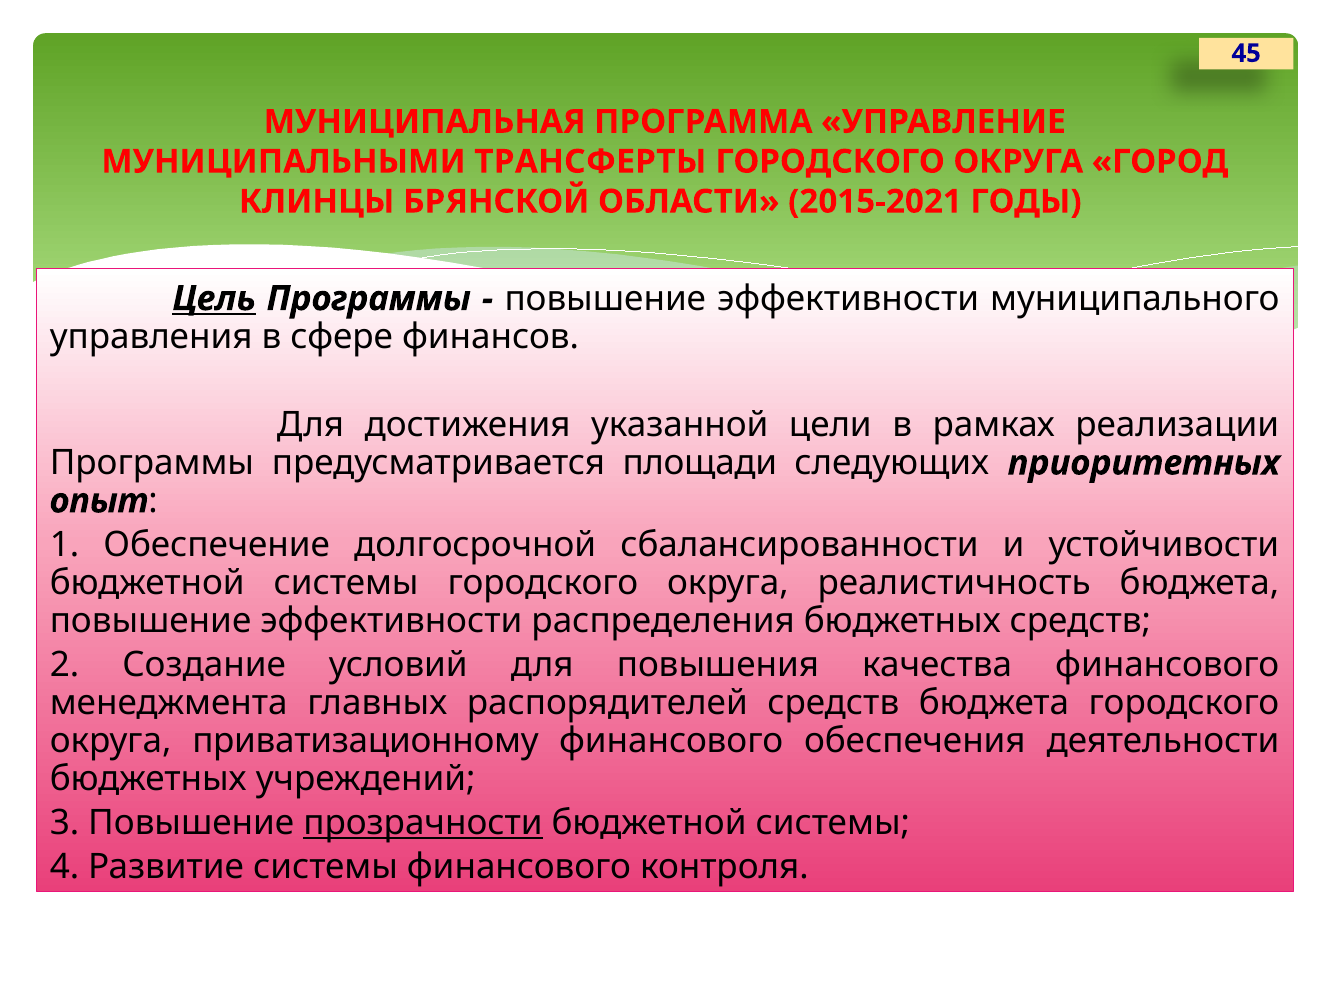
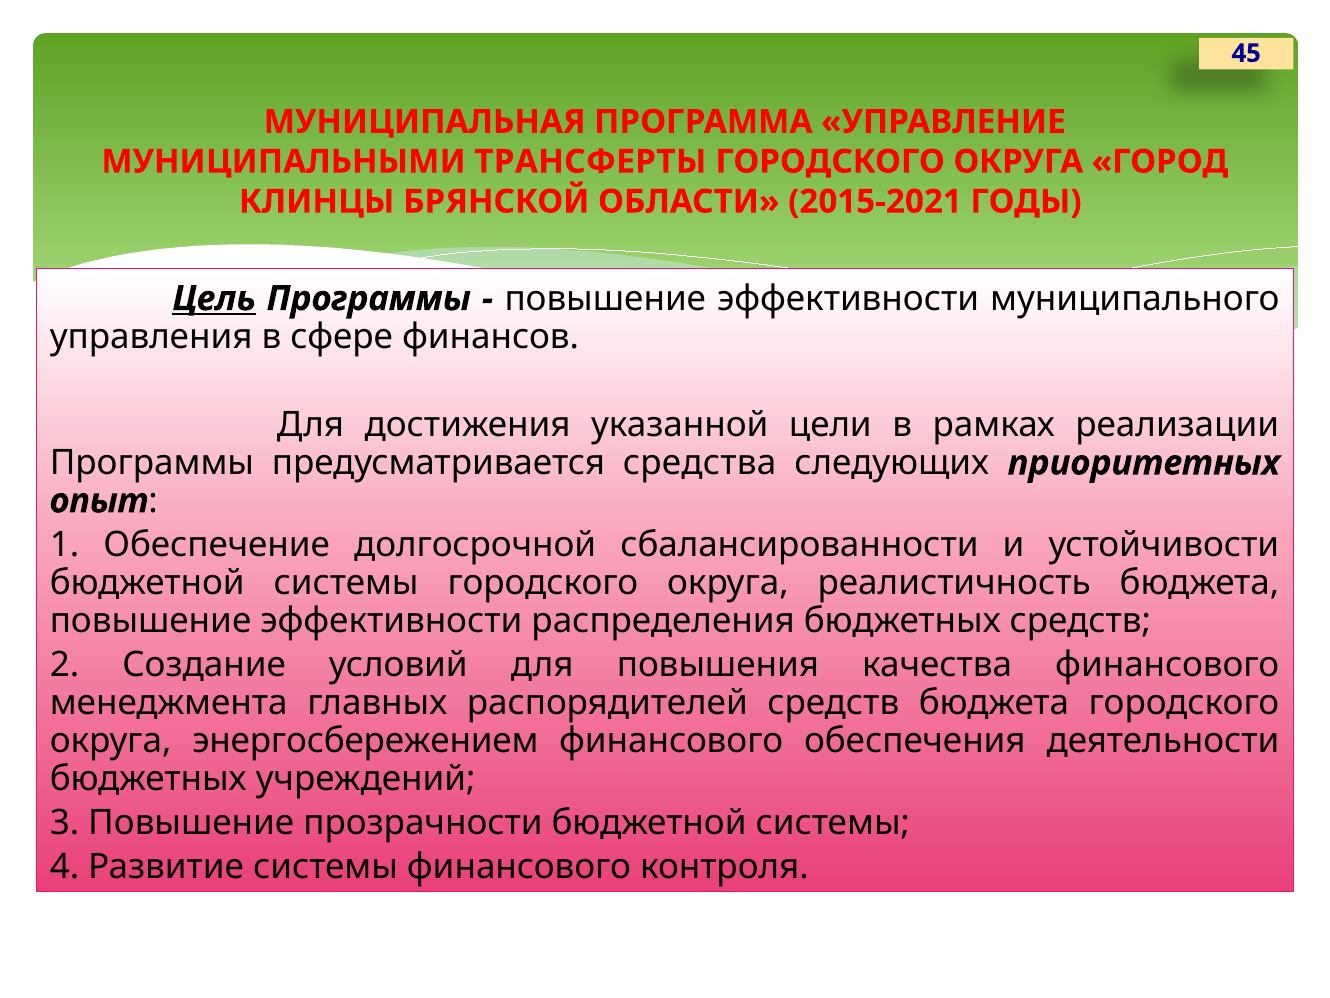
площади: площади -> средства (700, 463)
приватизационному: приватизационному -> энергосбережением (365, 741)
прозрачности underline: present -> none (423, 823)
